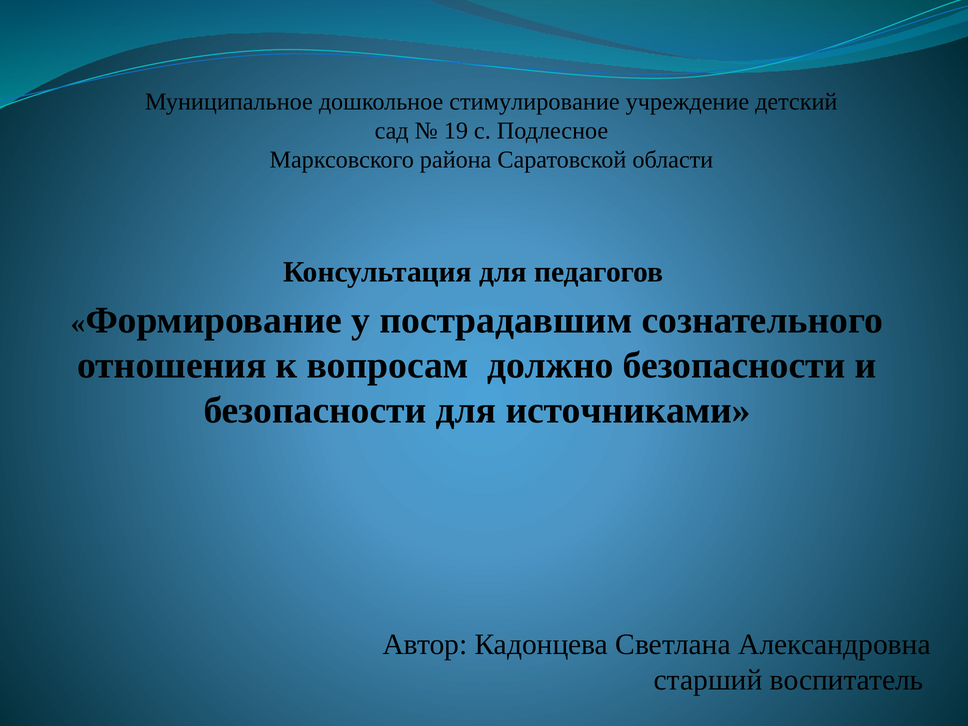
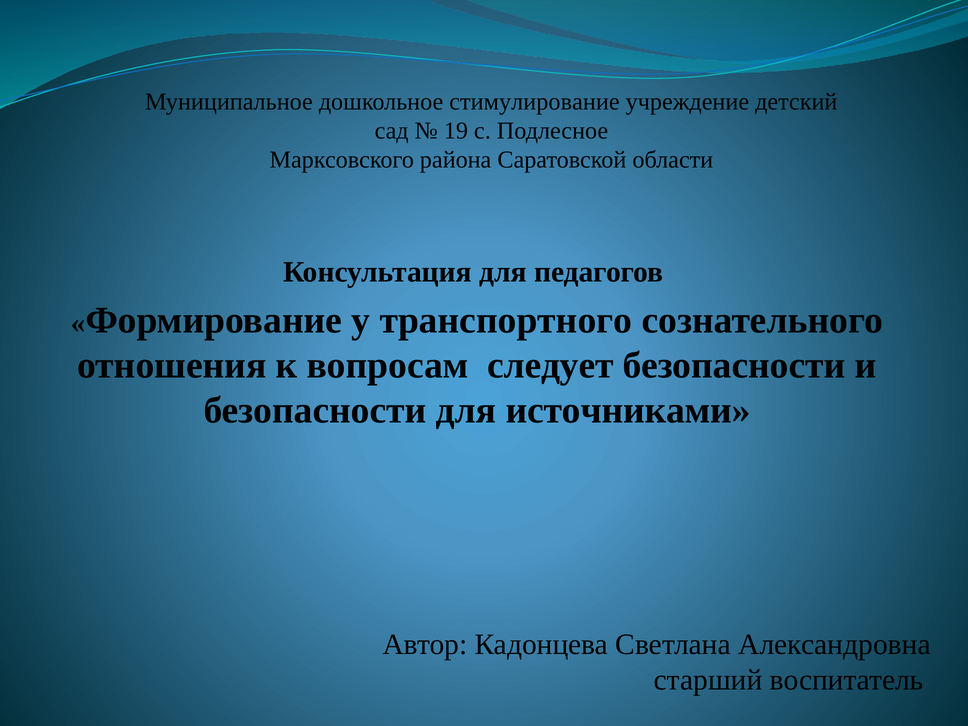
пострадавшим: пострадавшим -> транспортного (506, 320)
должно: должно -> следует (550, 365)
